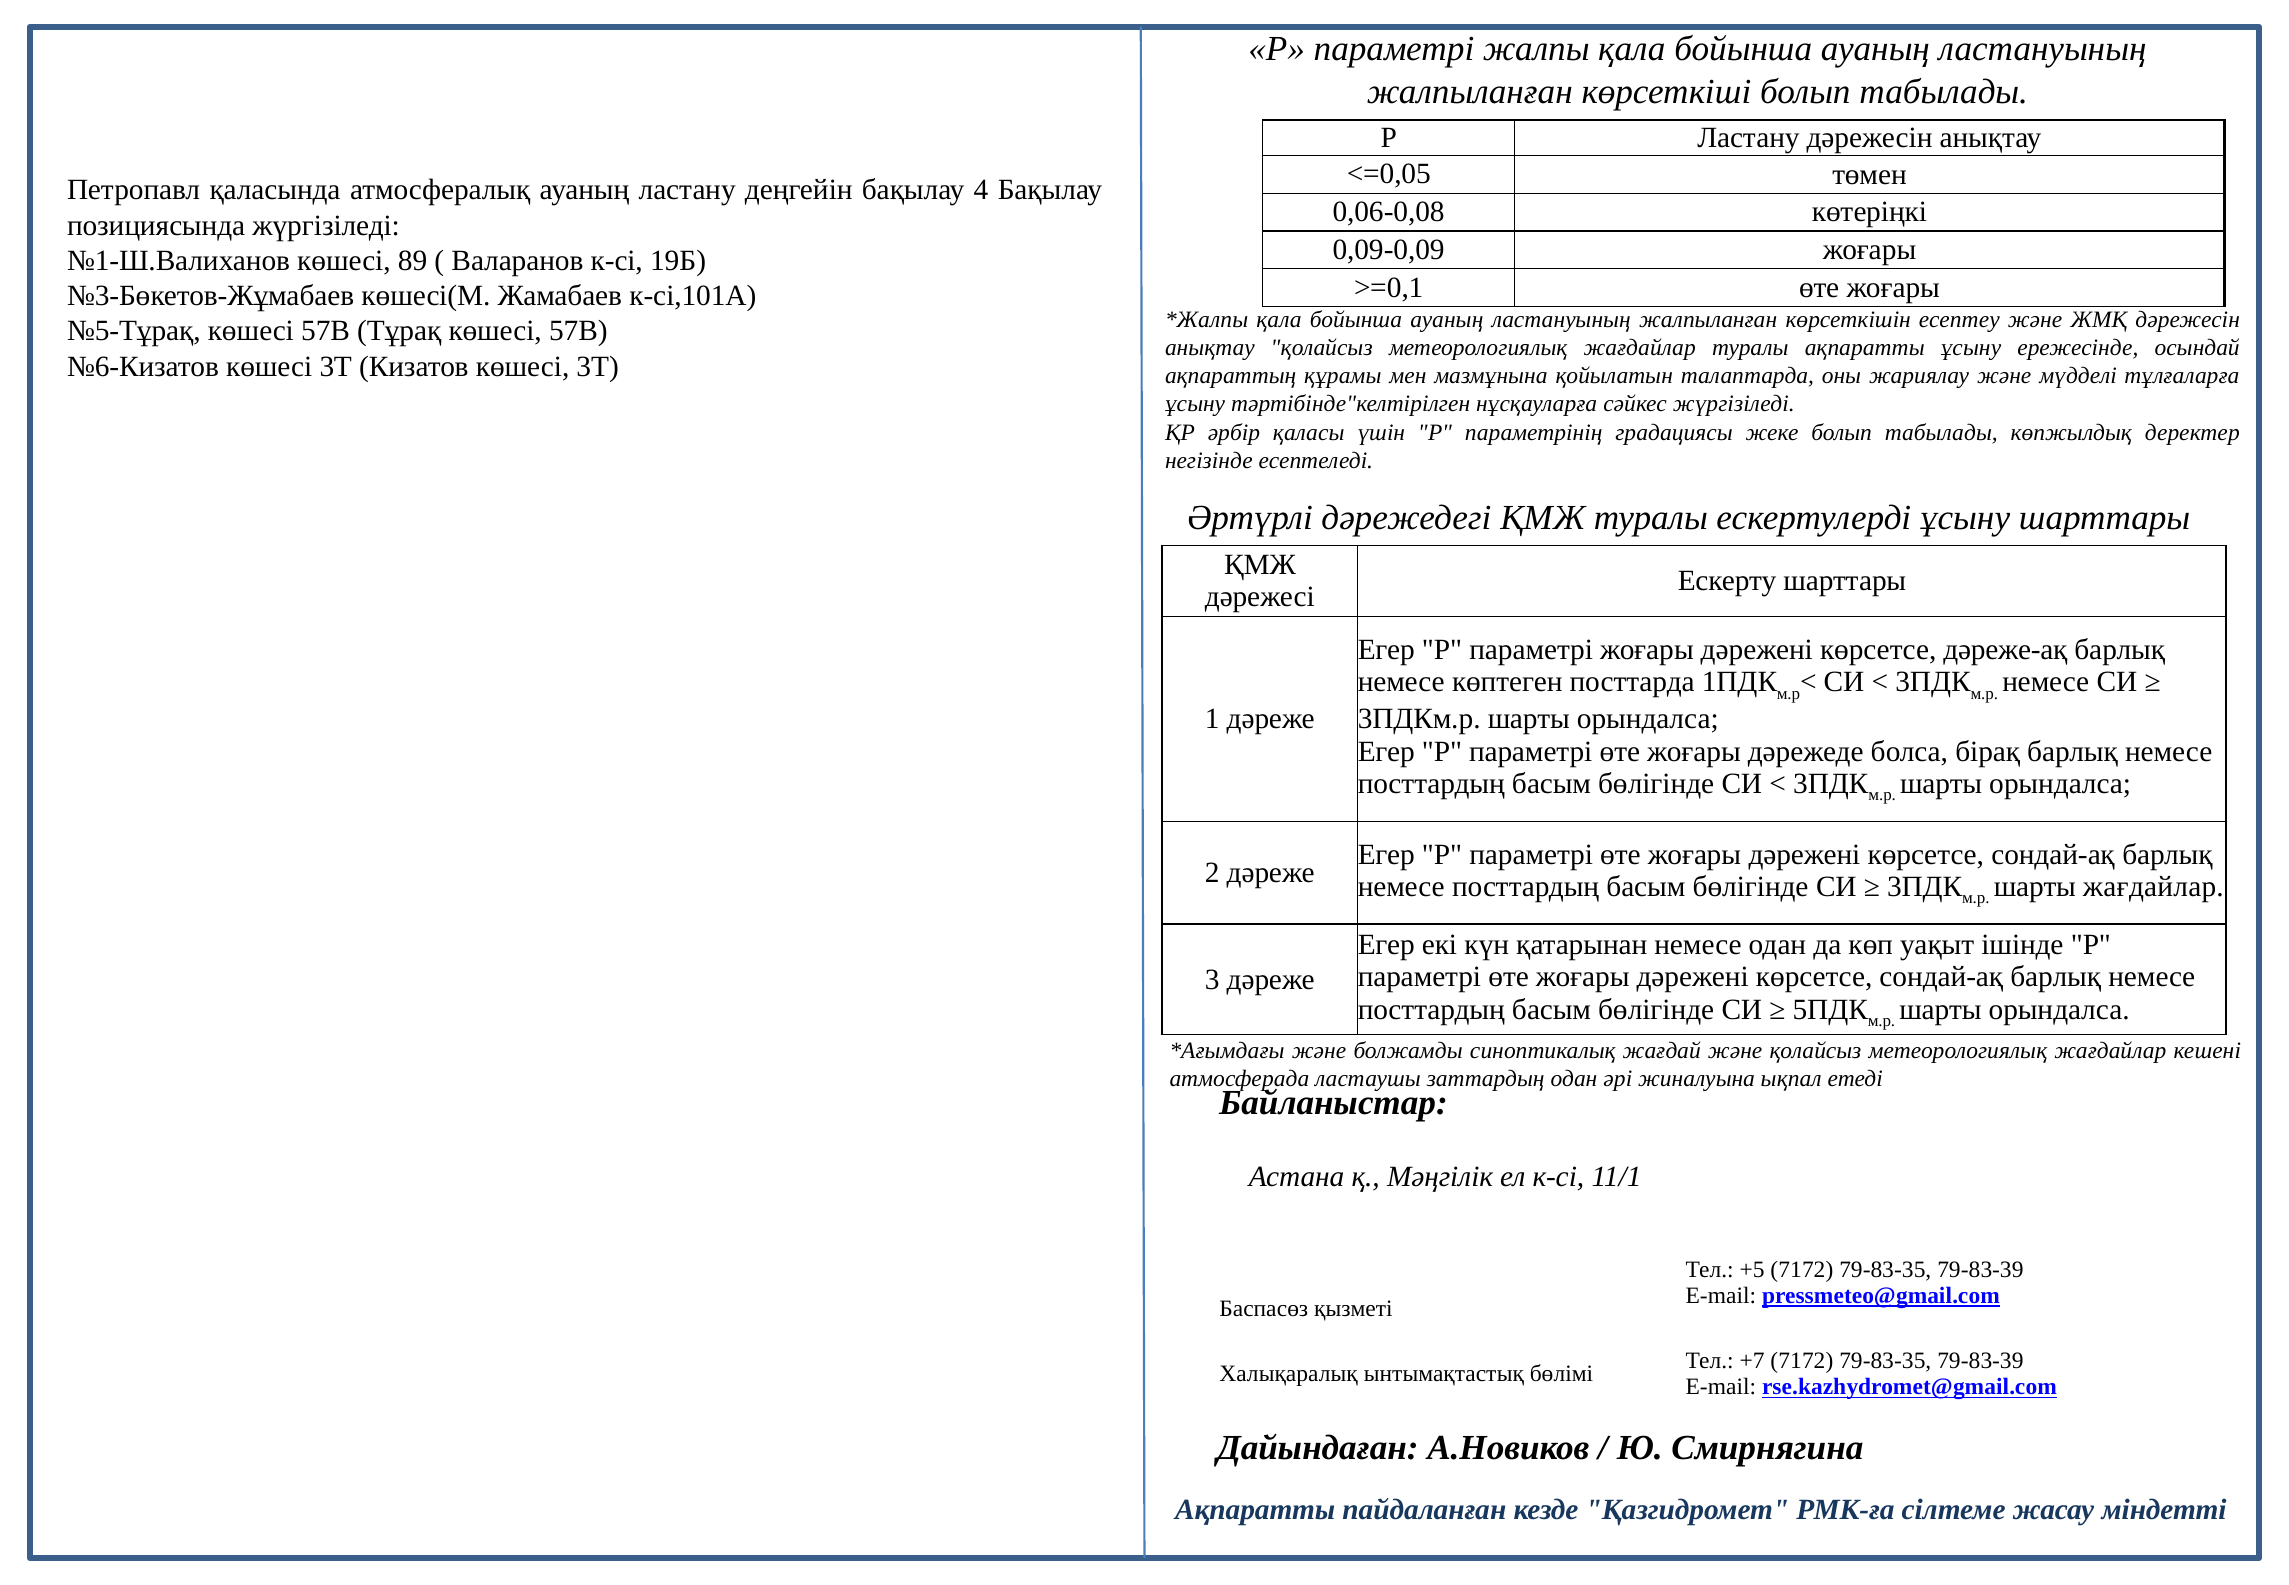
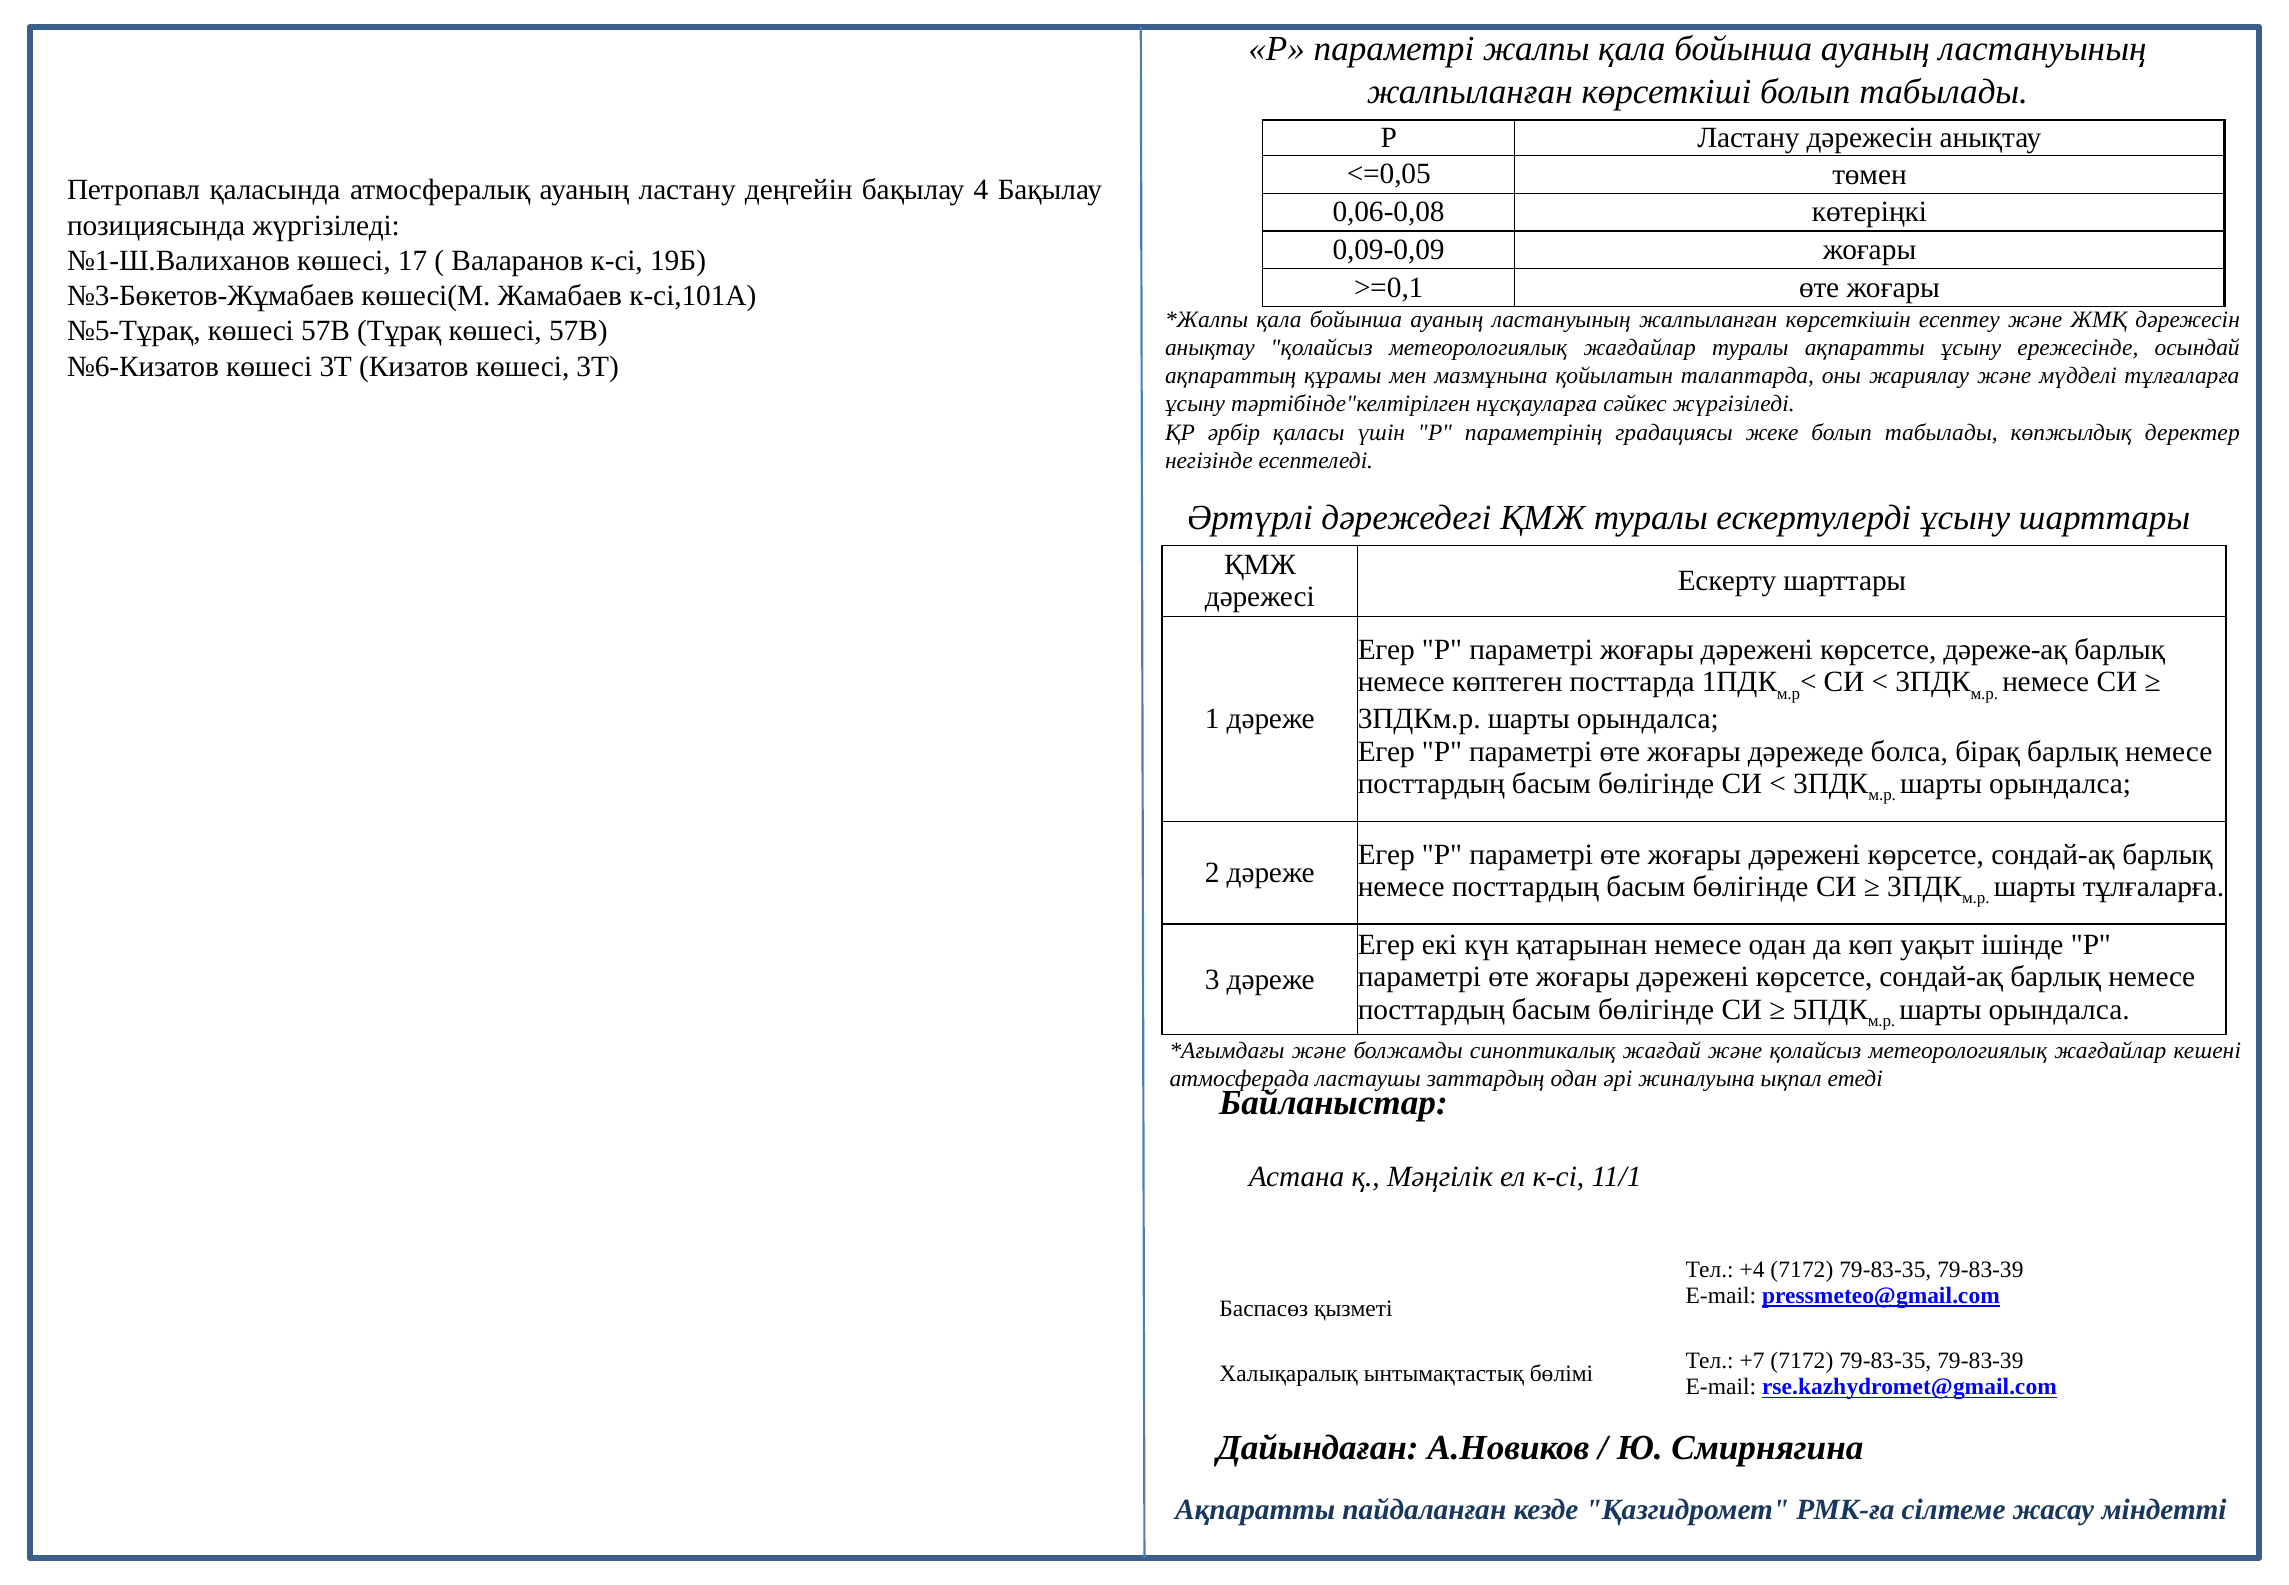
89: 89 -> 17 (413, 261)
шарты жағдайлар: жағдайлар -> тұлғаларға (2154, 887)
+5: +5 -> +4 (1752, 1269)
